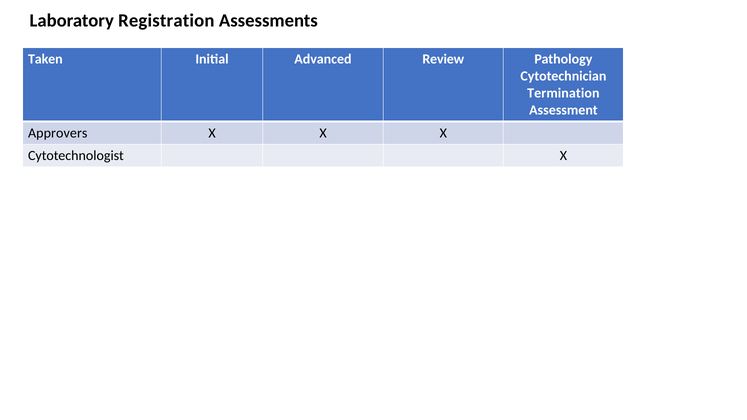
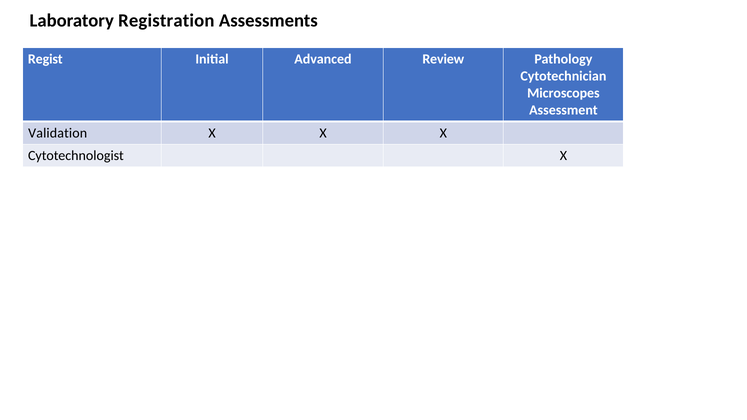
Taken: Taken -> Regist (45, 59)
Termination: Termination -> Microscopes (563, 93)
Approvers: Approvers -> Validation (58, 133)
